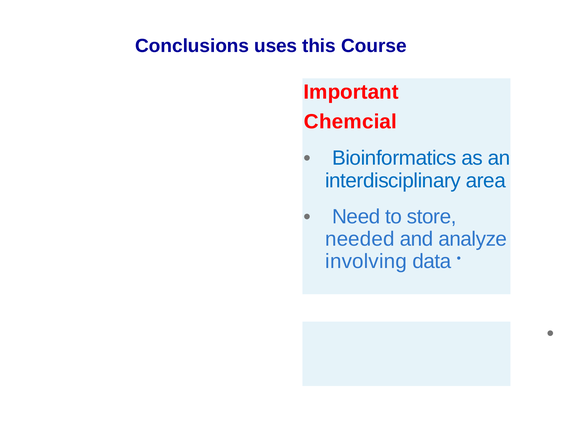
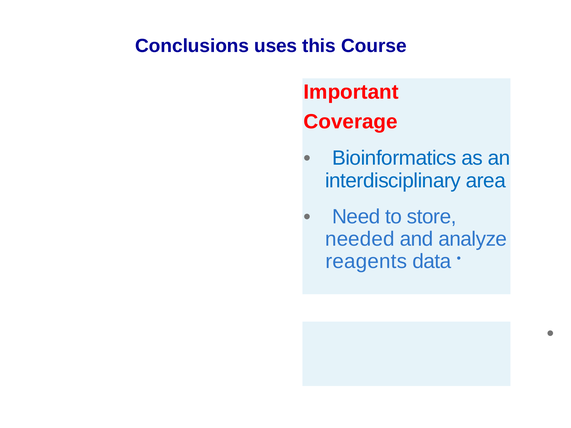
Chemcial: Chemcial -> Coverage (351, 122)
involving: involving -> reagents (366, 262)
